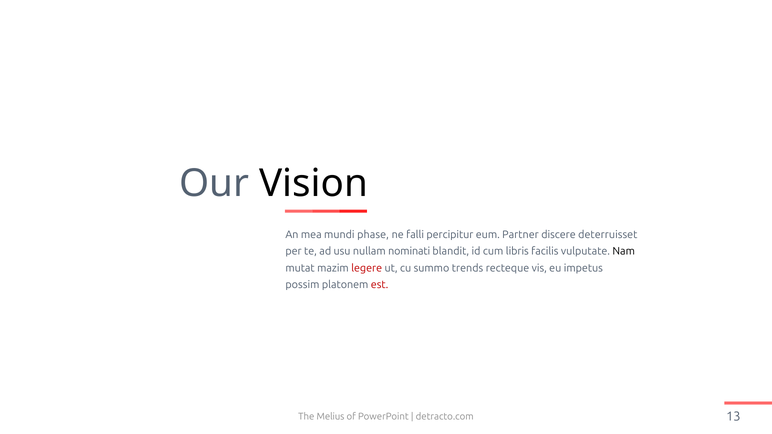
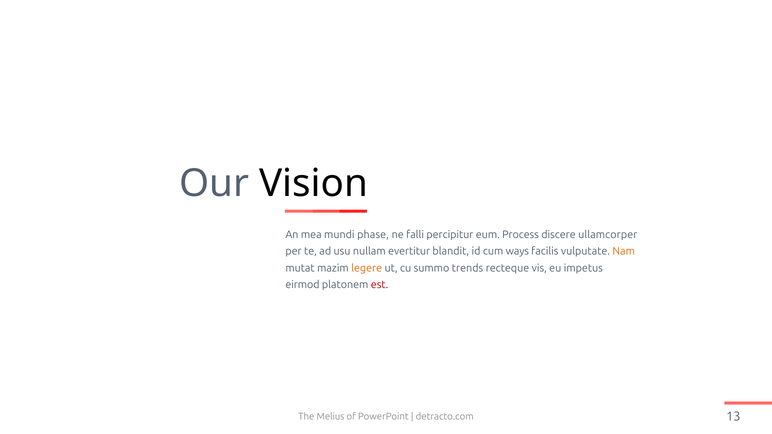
Partner: Partner -> Process (521, 235)
deterruisset: deterruisset -> ullamcorper (608, 235)
nominati: nominati -> evertitur (409, 251)
libris: libris -> ways (517, 251)
Nam colour: black -> orange (624, 251)
legere colour: red -> orange (367, 268)
possim: possim -> eirmod (302, 285)
